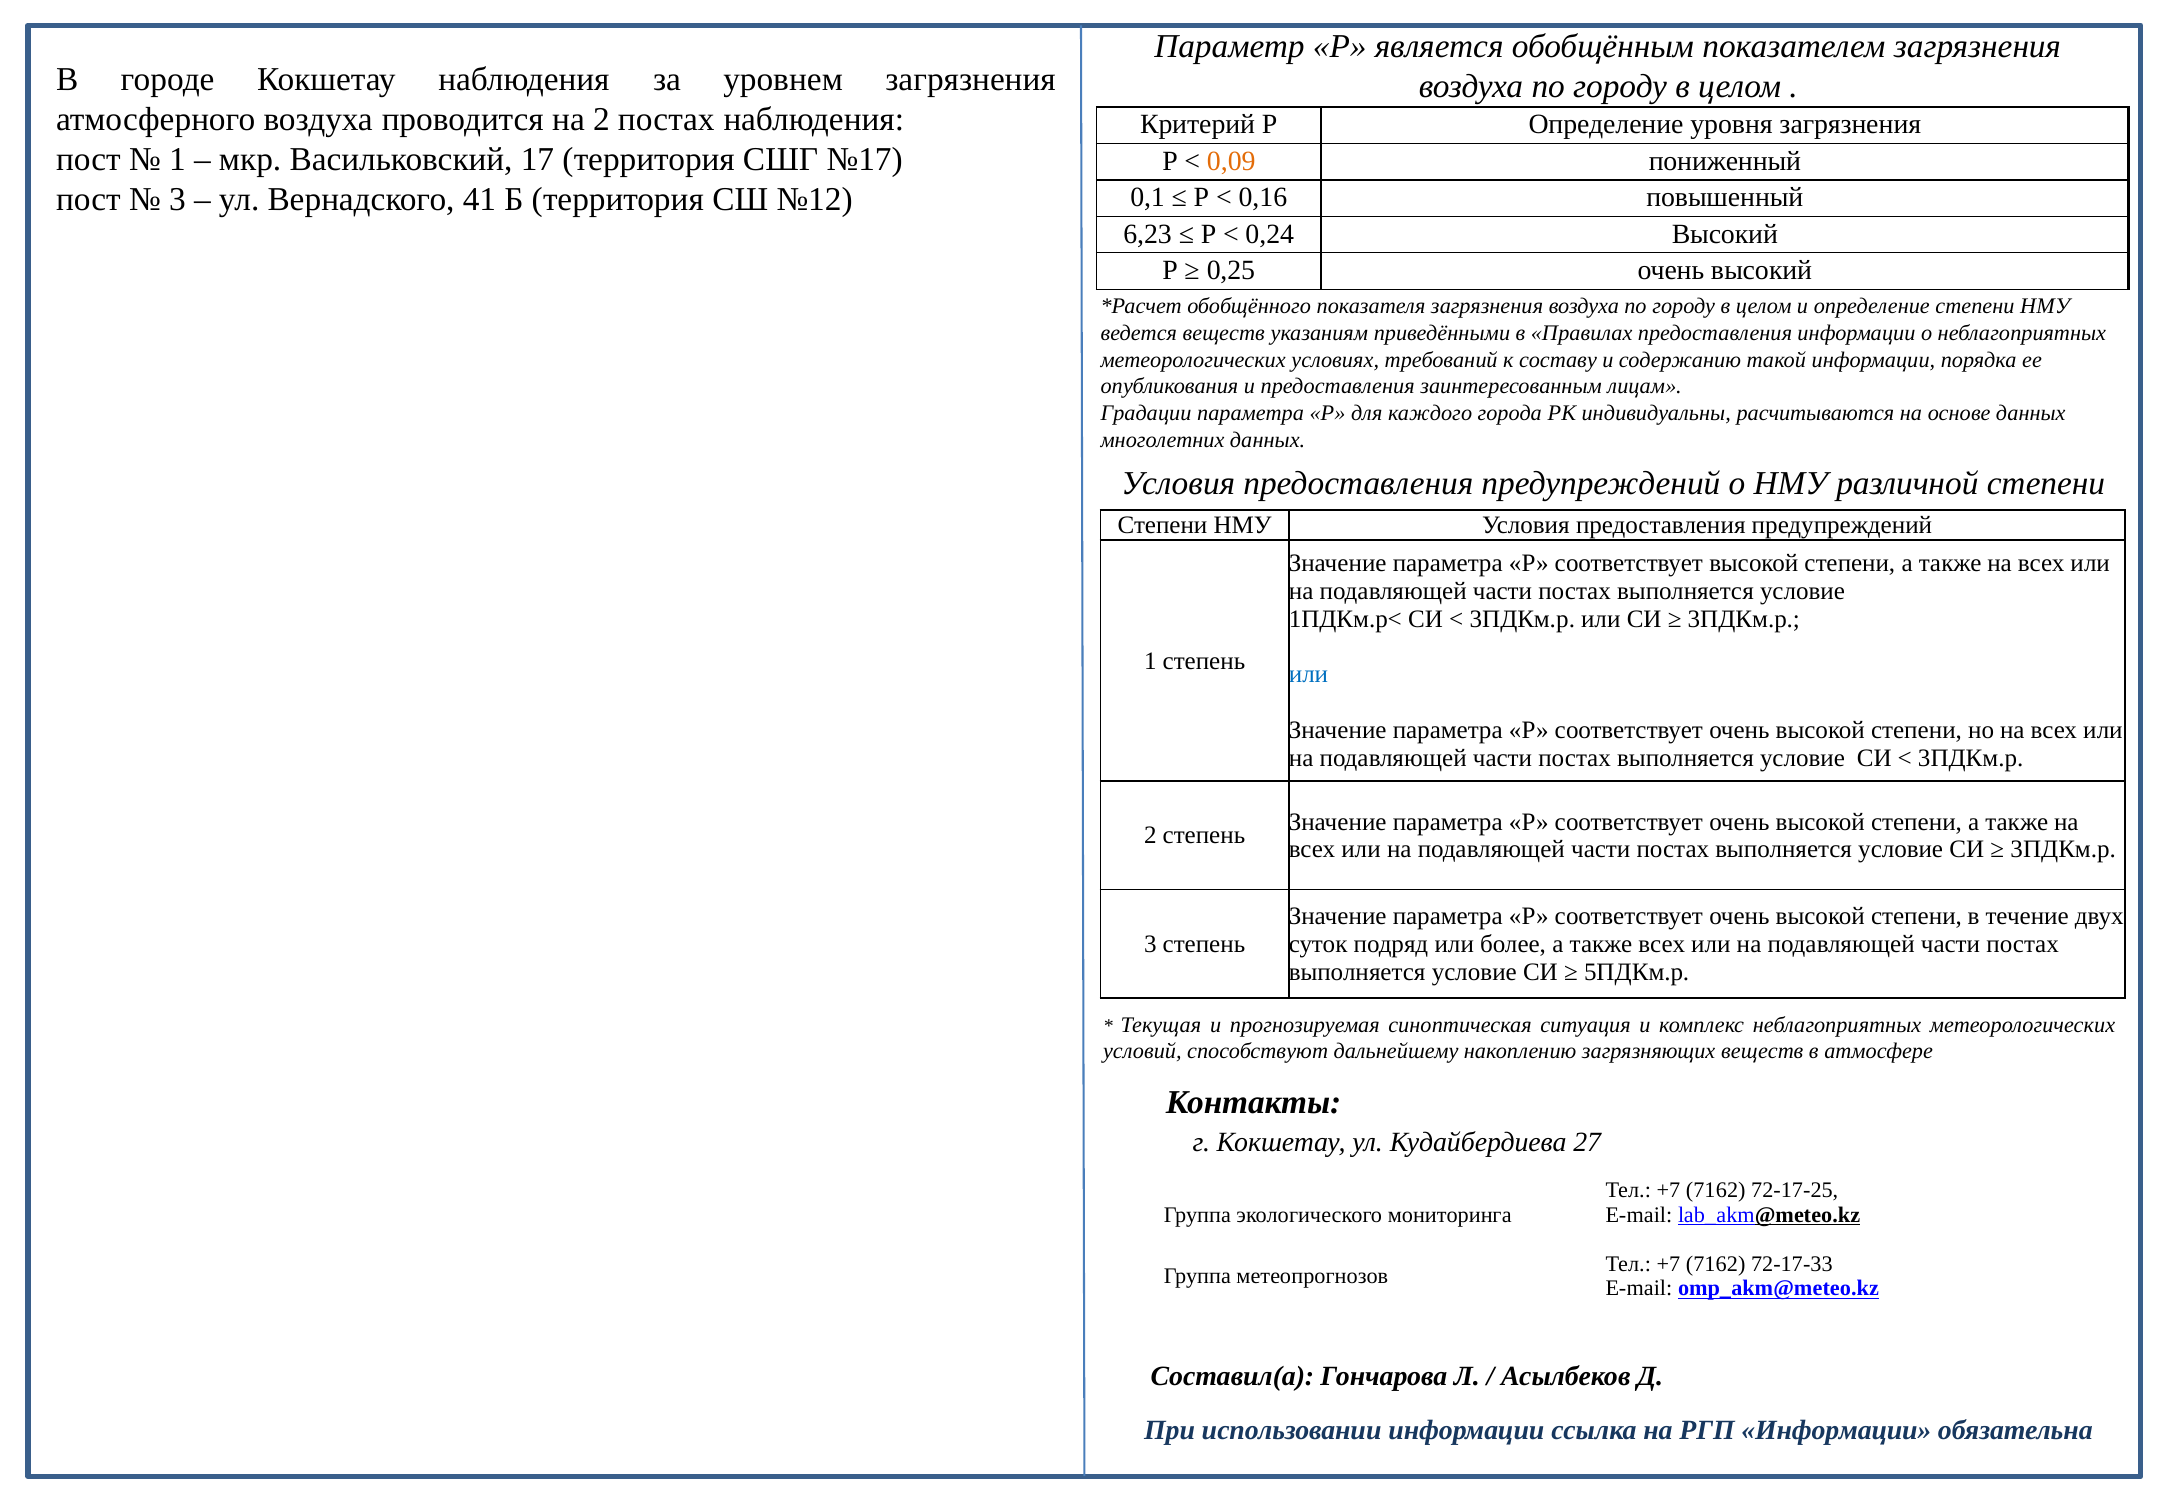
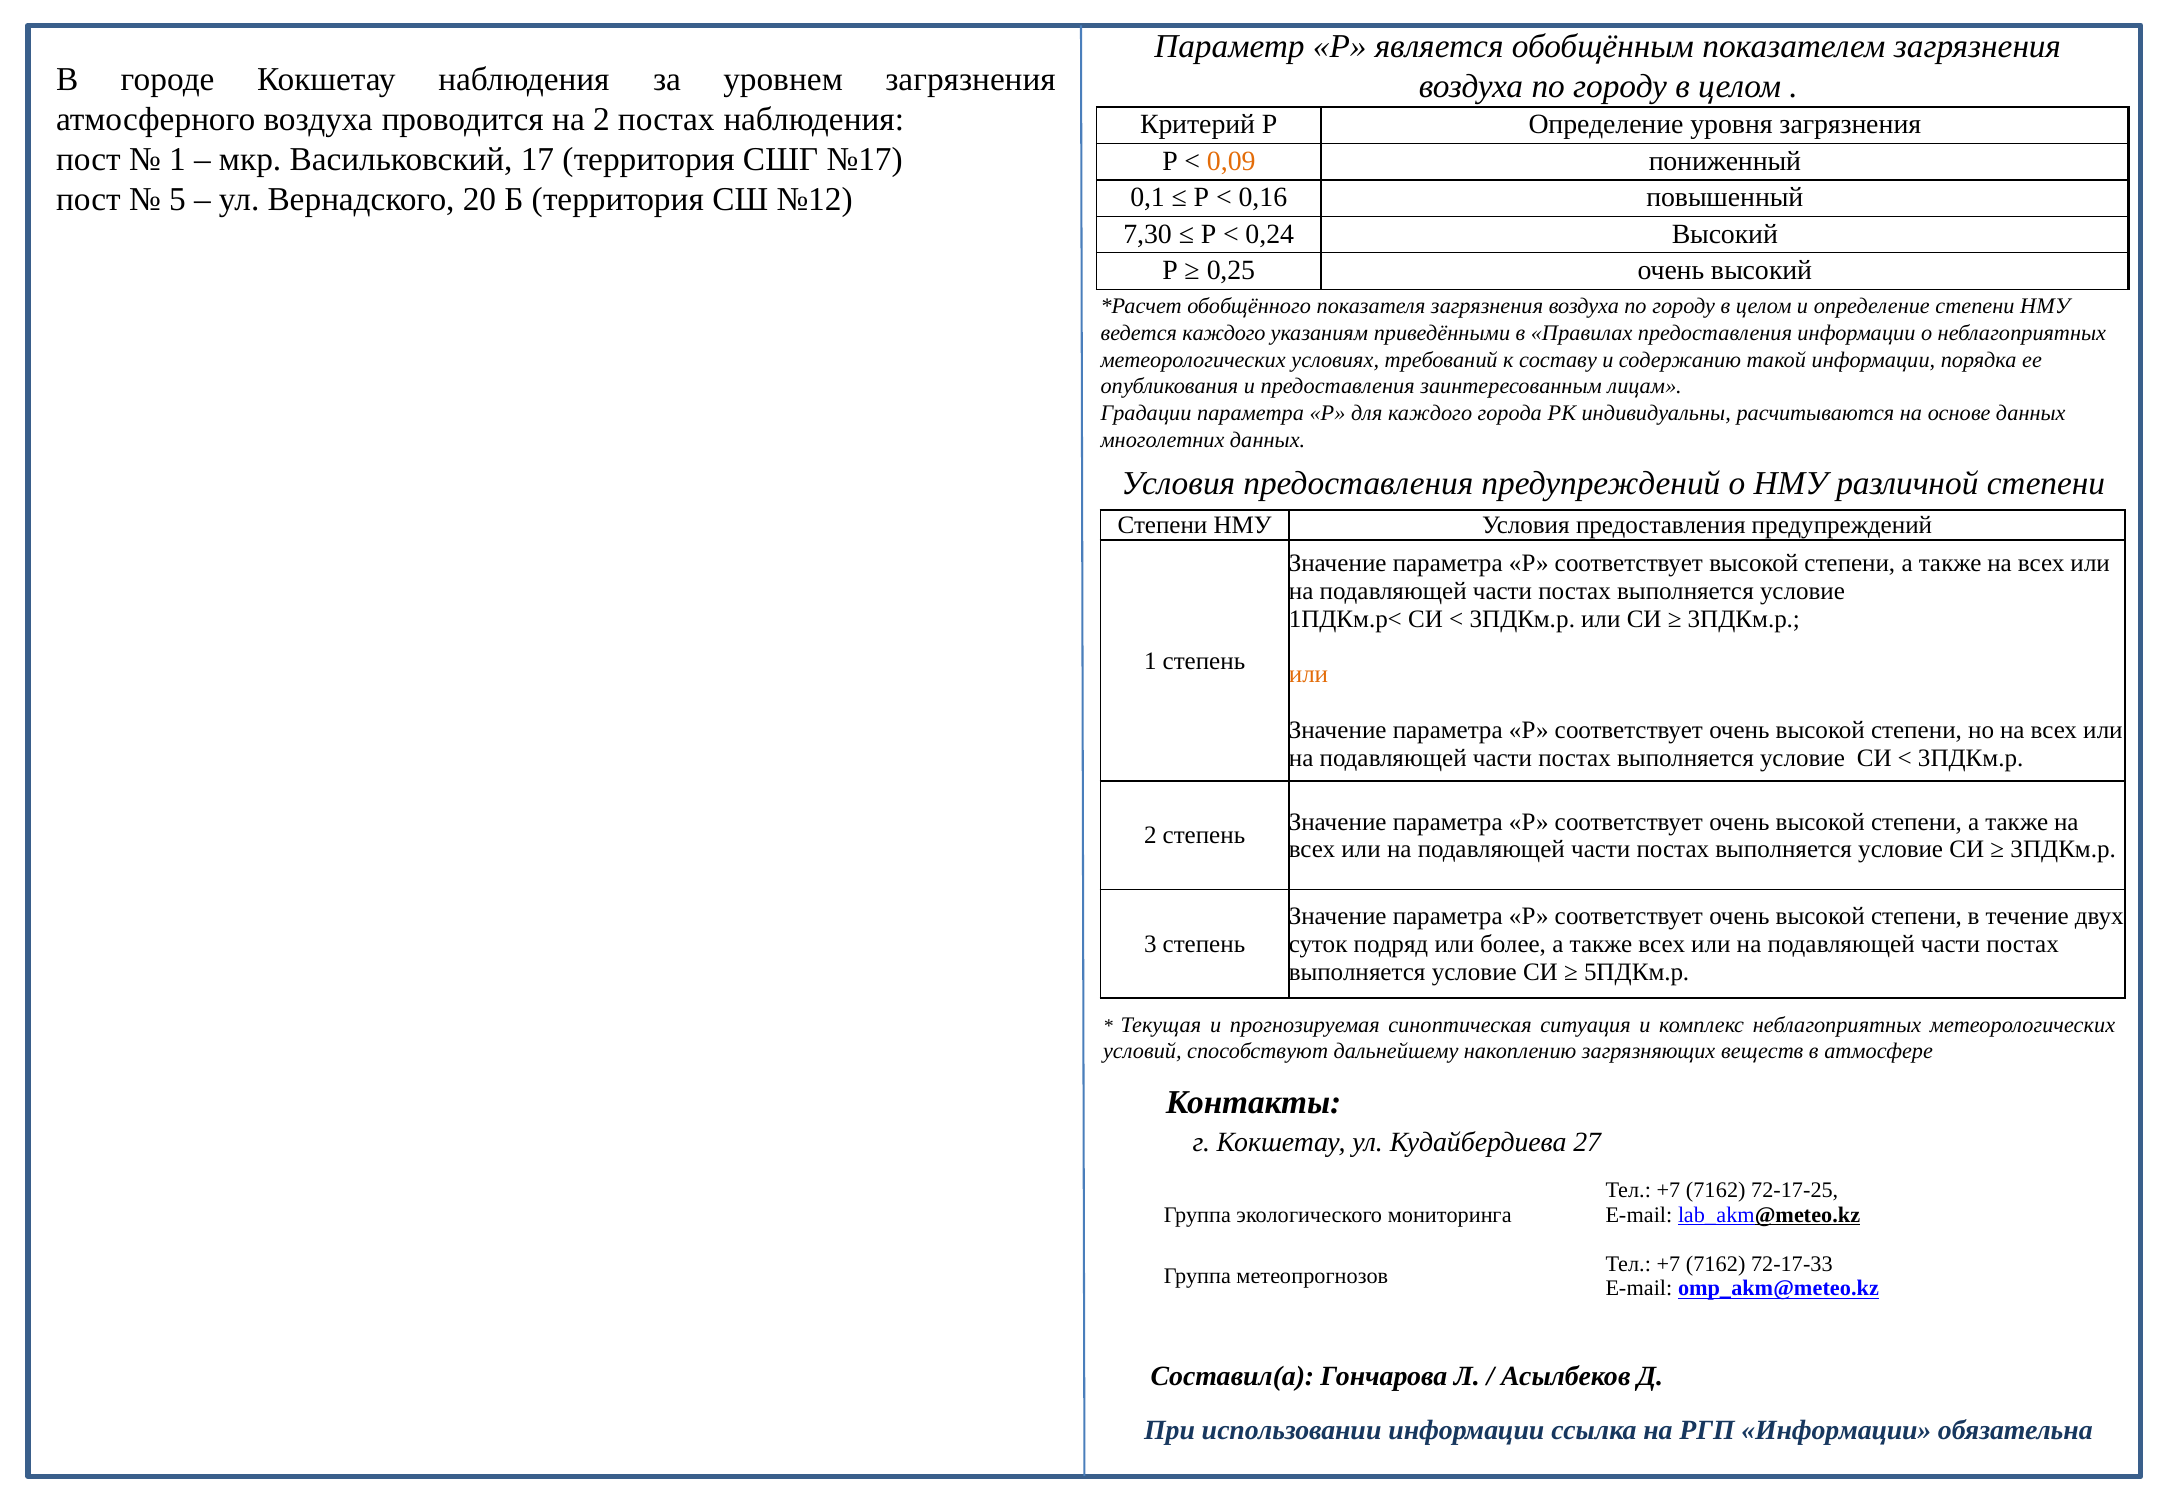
3: 3 -> 5 (177, 199)
41: 41 -> 20 (479, 199)
6,23: 6,23 -> 7,30 (1148, 234)
ведется веществ: веществ -> каждого (1224, 333)
или colour: blue -> orange (1309, 675)
